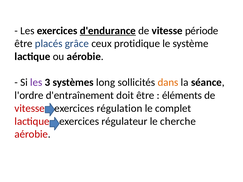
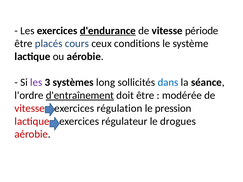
grâce: grâce -> cours (77, 44)
protidique: protidique -> conditions (137, 44)
dans colour: orange -> blue (168, 83)
d'entraînement underline: none -> present (80, 96)
éléments: éléments -> modérée (182, 96)
complet: complet -> pression (173, 108)
cherche: cherche -> drogues (178, 121)
